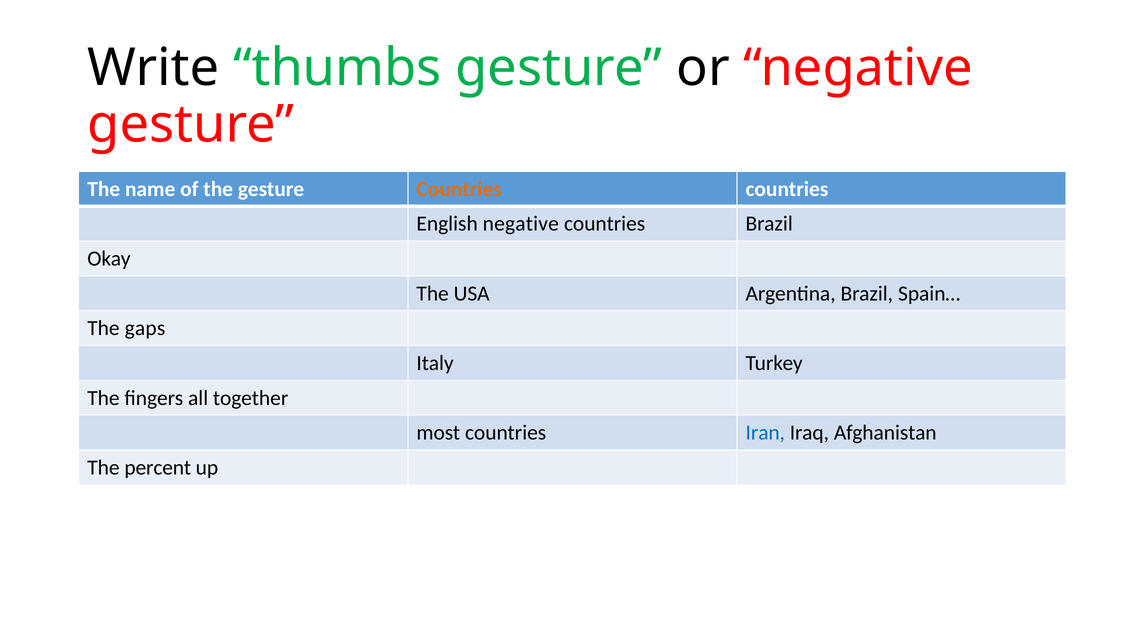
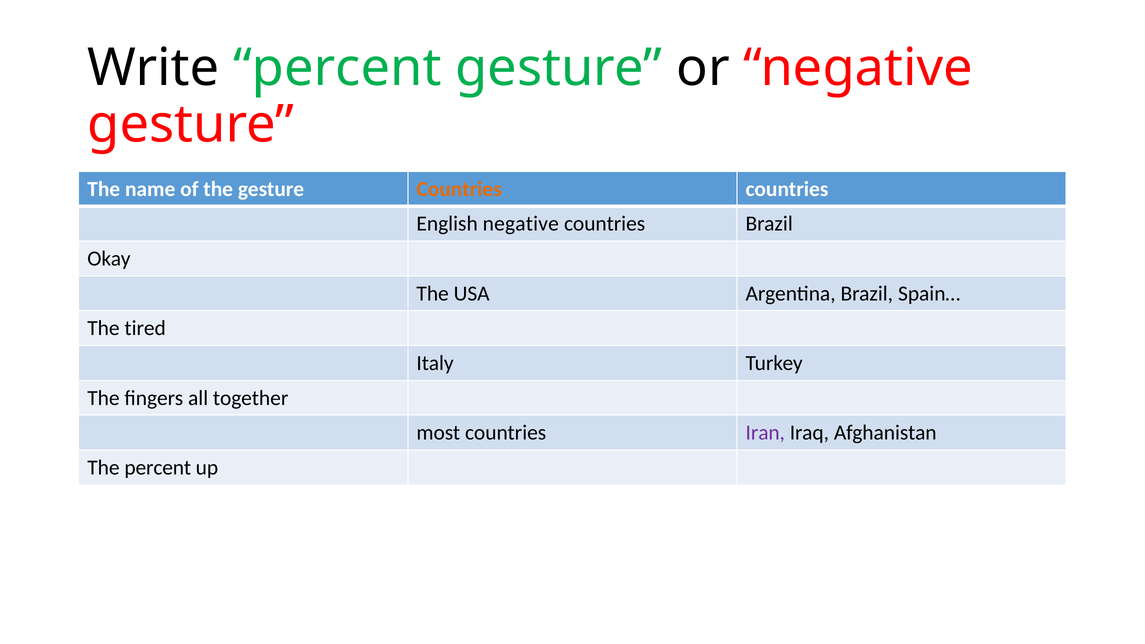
Write thumbs: thumbs -> percent (337, 68)
gaps: gaps -> tired (145, 328)
Iran colour: blue -> purple (765, 433)
